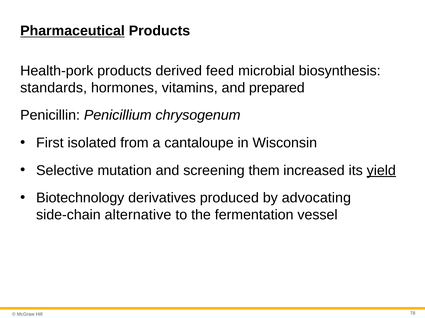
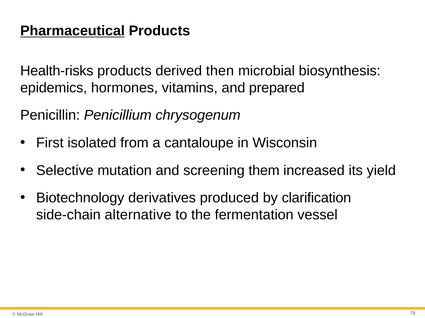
Health-pork: Health-pork -> Health-risks (57, 71)
feed: feed -> then (220, 71)
standards: standards -> epidemics (54, 88)
yield underline: present -> none (381, 171)
advocating: advocating -> clarification (316, 198)
